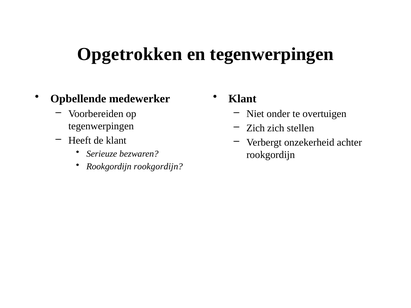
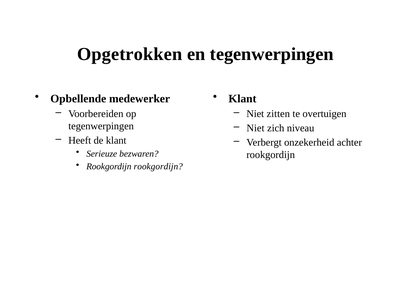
onder: onder -> zitten (278, 114)
Zich: Zich -> Niet (256, 128)
stellen: stellen -> niveau (301, 128)
